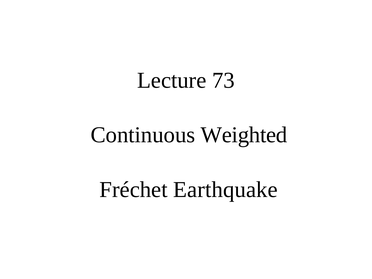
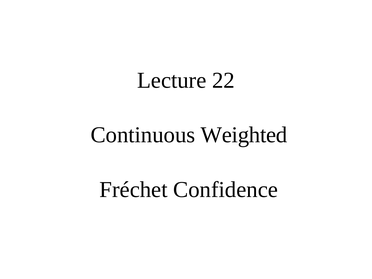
73: 73 -> 22 (223, 80)
Earthquake: Earthquake -> Confidence (226, 190)
